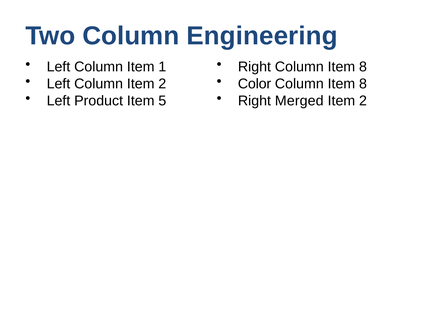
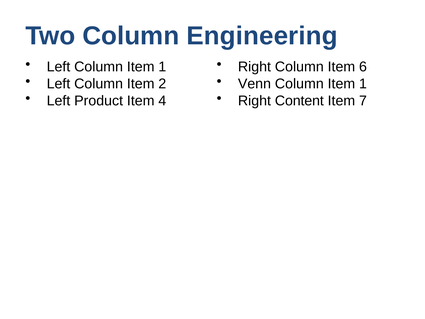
Right Column Item 8: 8 -> 6 (363, 67)
Color: Color -> Venn (254, 84)
8: 8 -> 1 (363, 84)
5: 5 -> 4 (162, 101)
Merged: Merged -> Content (299, 101)
2: 2 -> 7 (363, 101)
